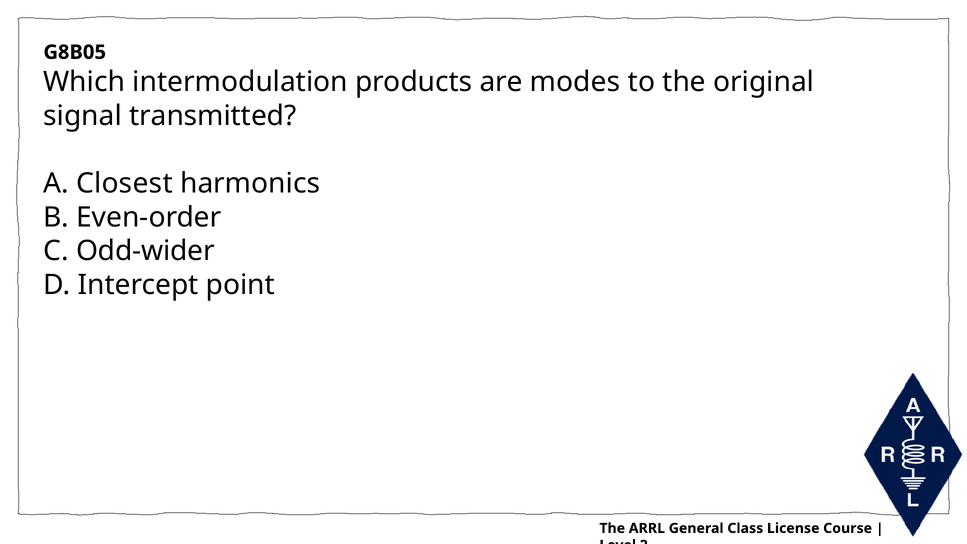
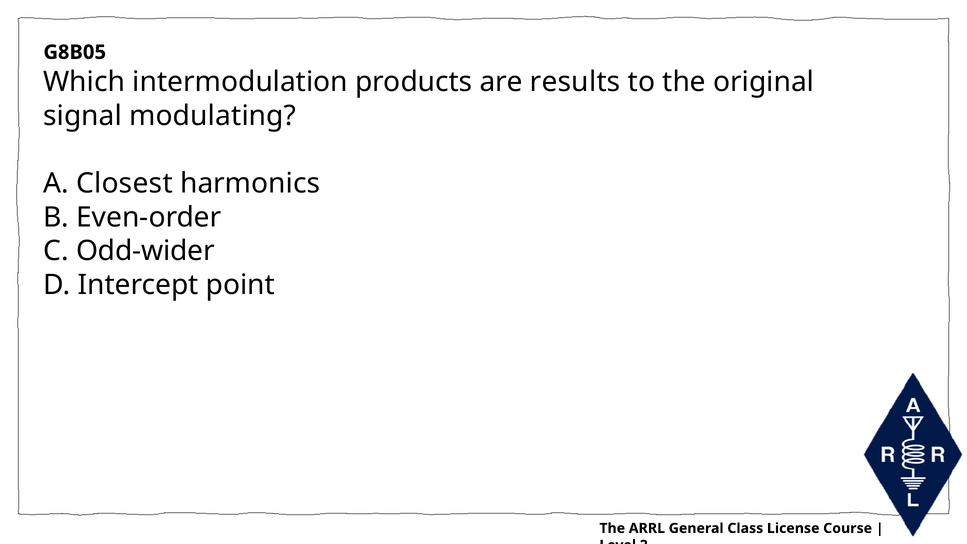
modes: modes -> results (575, 82)
transmitted: transmitted -> modulating (213, 116)
